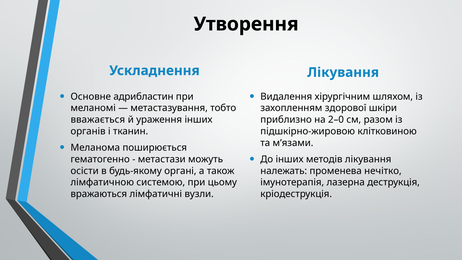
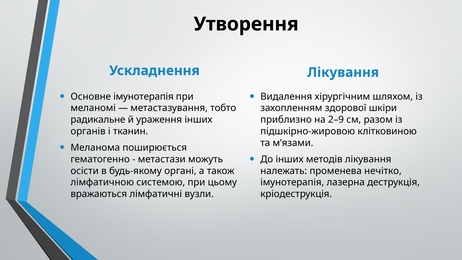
Основне адрибластин: адрибластин -> імунотерапія (143, 97)
вважається: вважається -> радикальне (98, 120)
2–0: 2–0 -> 2–9 (336, 120)
